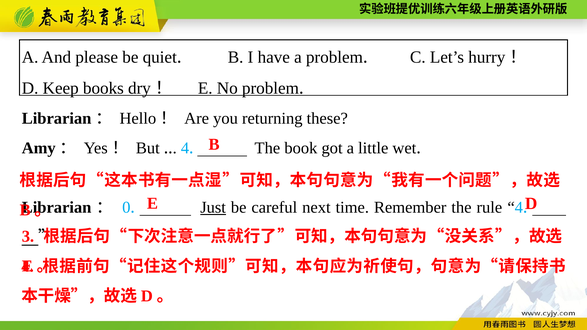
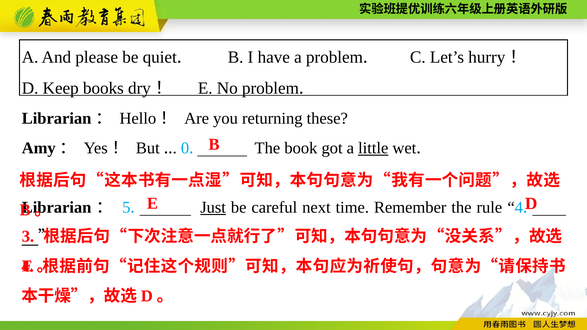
4: 4 -> 0 (185, 148)
little underline: none -> present (373, 148)
0: 0 -> 5 (126, 208)
